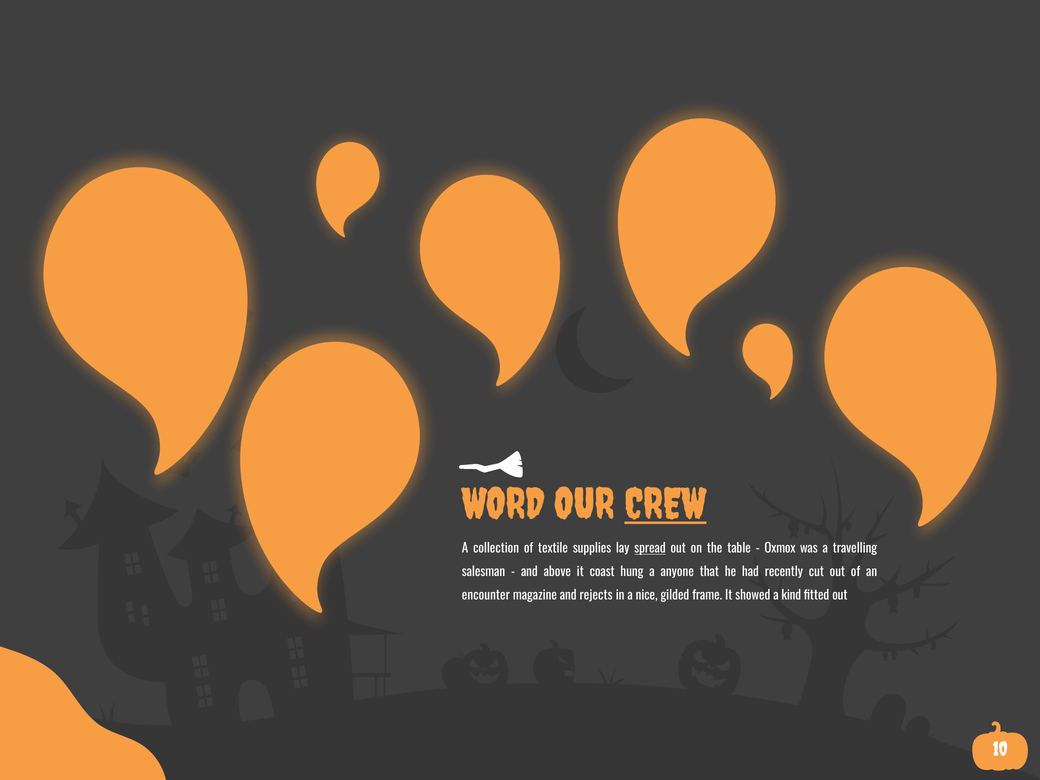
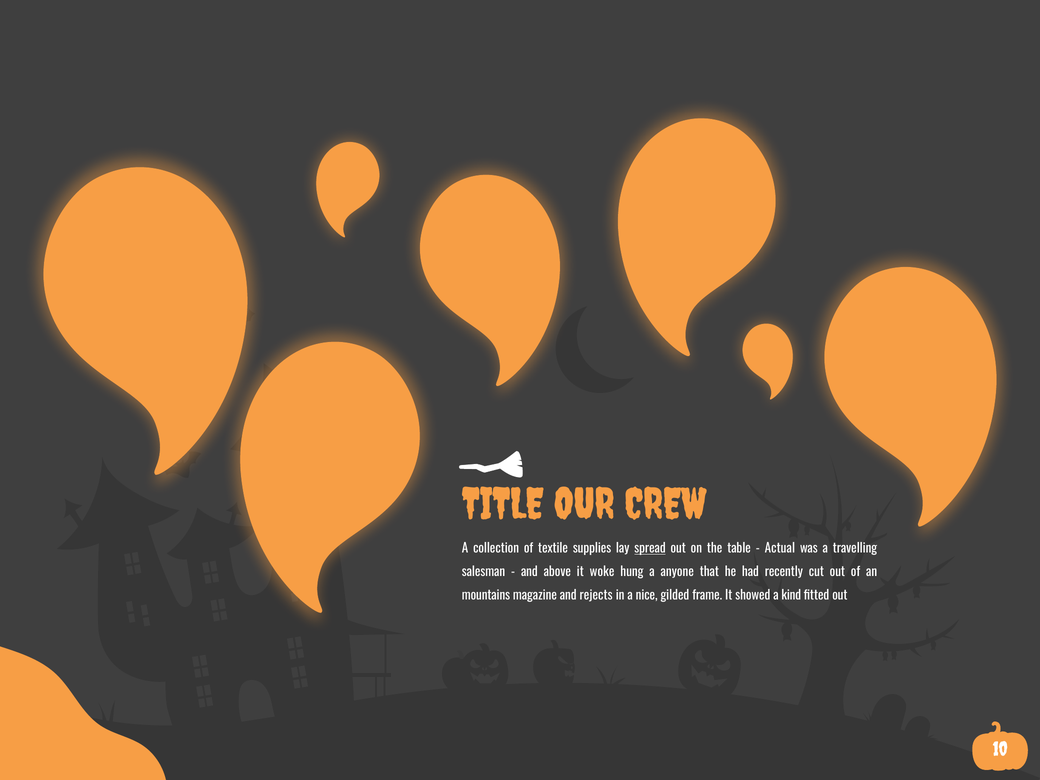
WORD: WORD -> TITLE (503, 504)
CREW underline: present -> none (666, 504)
Oxmox: Oxmox -> Actual (780, 549)
coast: coast -> woke (602, 572)
encounter: encounter -> mountains (486, 596)
